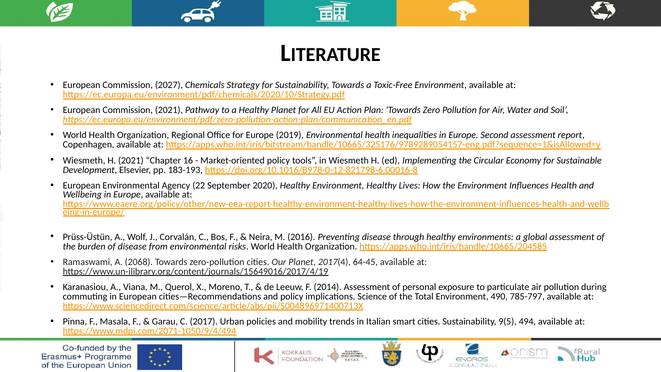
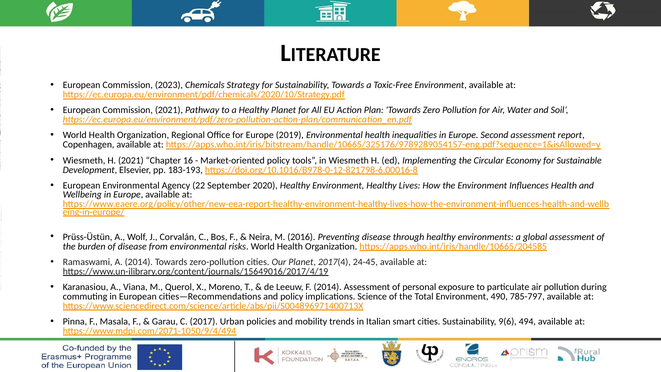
2027: 2027 -> 2023 (169, 85)
A 2068: 2068 -> 2014 (139, 262)
64-45: 64-45 -> 24-45 (365, 262)
9(5: 9(5 -> 9(6 (508, 321)
